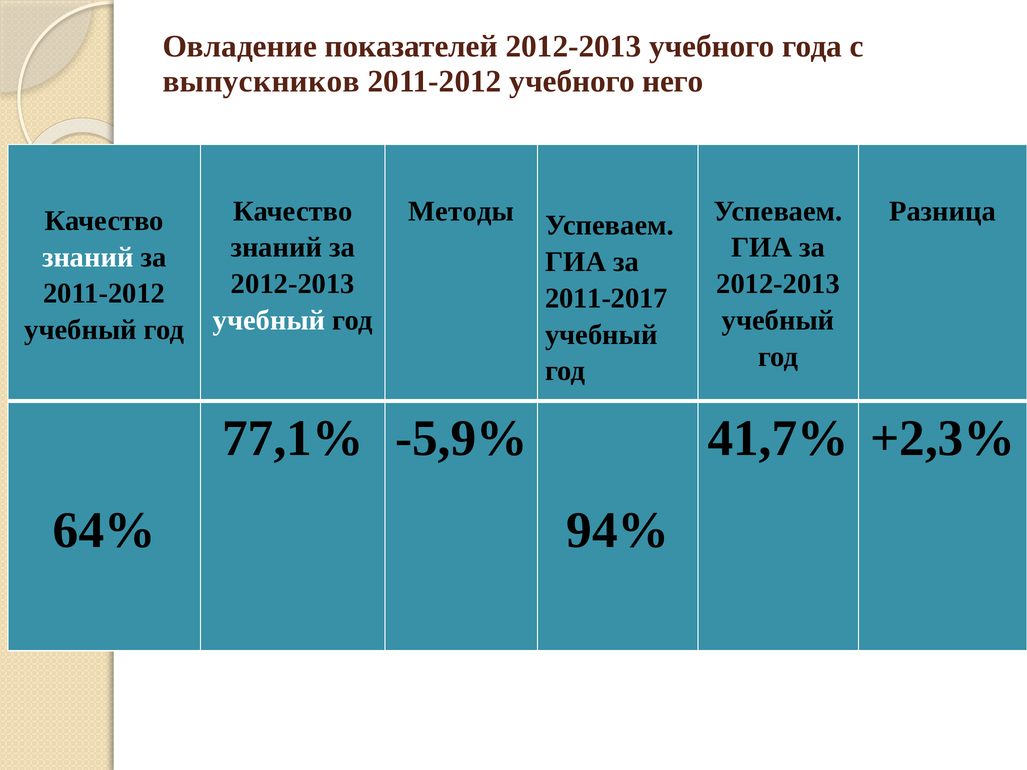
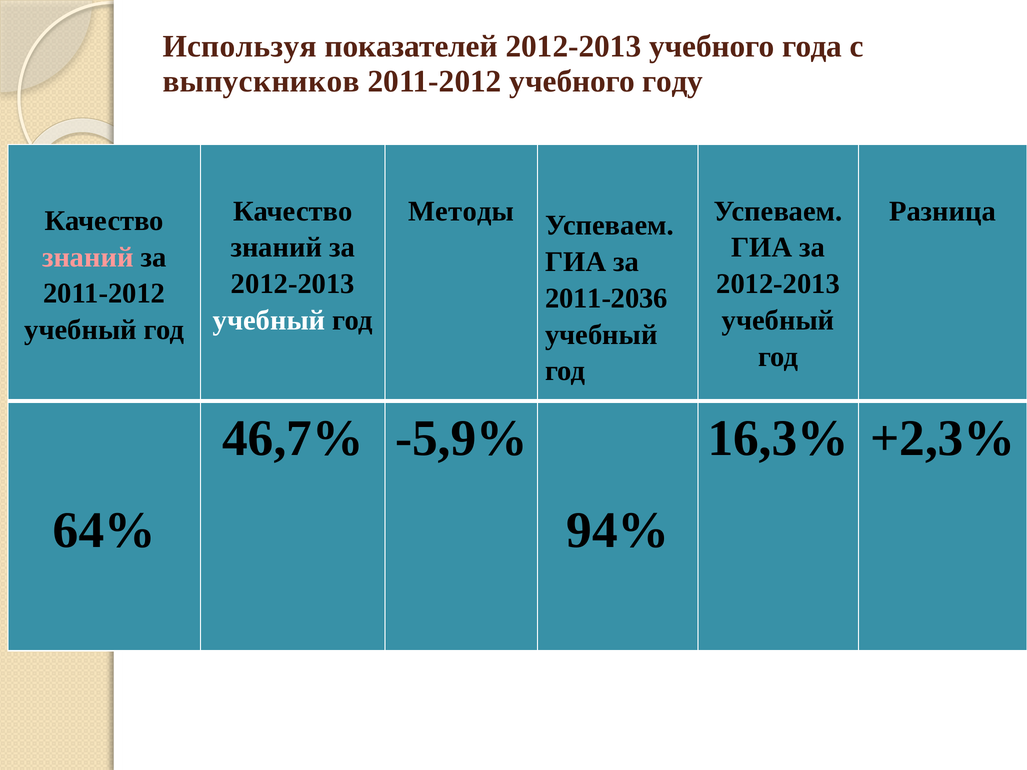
Овладение: Овладение -> Используя (240, 47)
него: него -> году (673, 81)
знаний colour: white -> pink (88, 257)
2011-2017: 2011-2017 -> 2011-2036 (606, 298)
77,1%: 77,1% -> 46,7% (293, 438)
41,7%: 41,7% -> 16,3% (778, 438)
